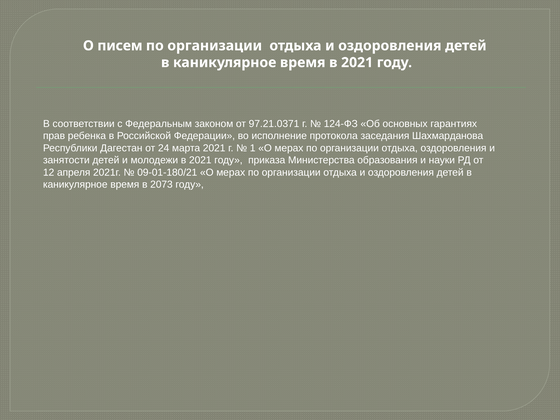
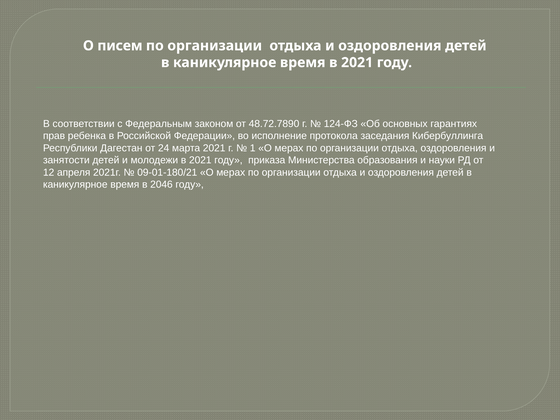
97.21.0371: 97.21.0371 -> 48.72.7890 (274, 124)
Шахмарданова: Шахмарданова -> Кибербуллинга (448, 136)
2073: 2073 -> 2046 (161, 185)
